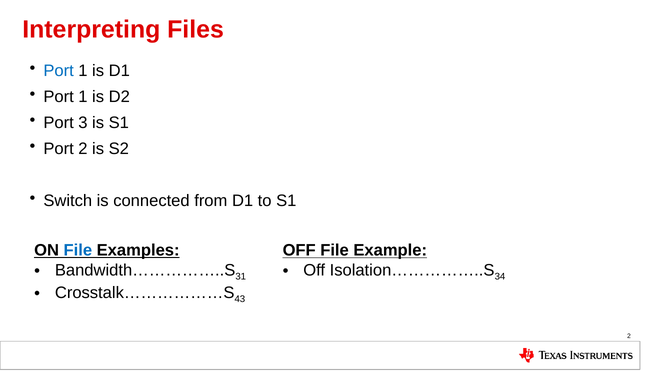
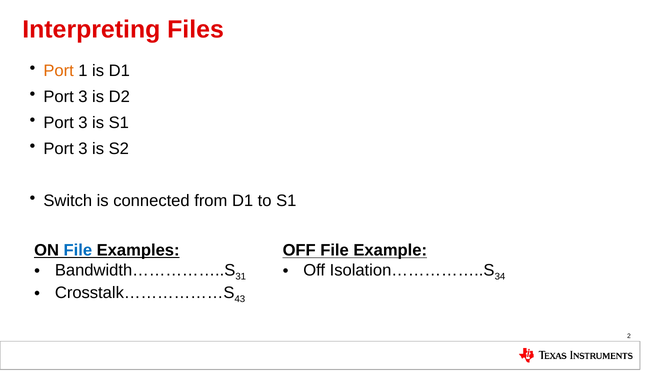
Port colour: blue -> orange (59, 71)
1: 1 -> 3 (83, 97)
2: 2 -> 3 (83, 149)
